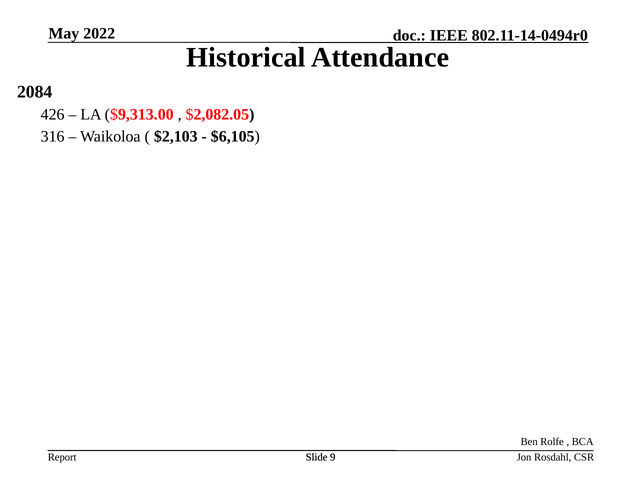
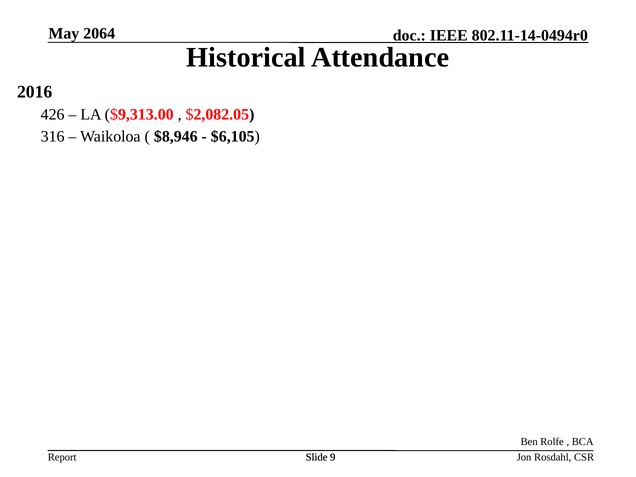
2022: 2022 -> 2064 (99, 34)
2084: 2084 -> 2016 (35, 92)
$2,103: $2,103 -> $8,946 (176, 136)
